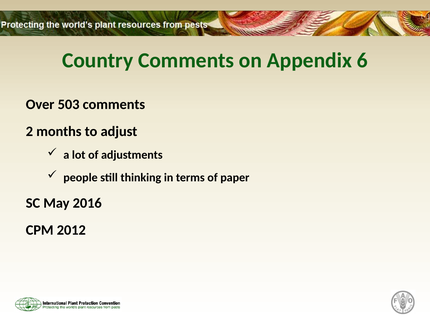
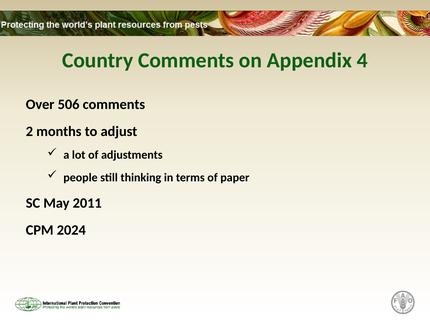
6: 6 -> 4 (362, 61)
503: 503 -> 506 (69, 105)
2016: 2016 -> 2011 (87, 203)
2012: 2012 -> 2024 (71, 230)
